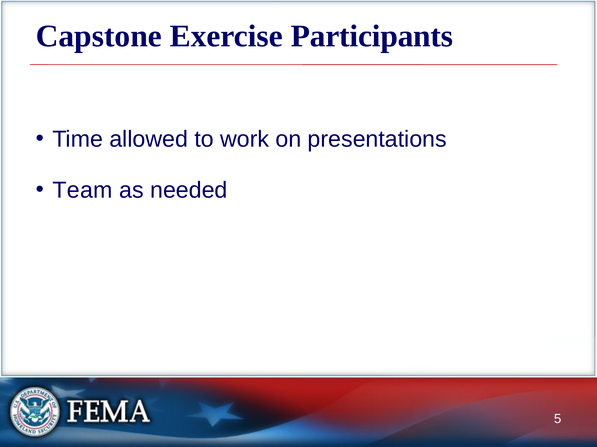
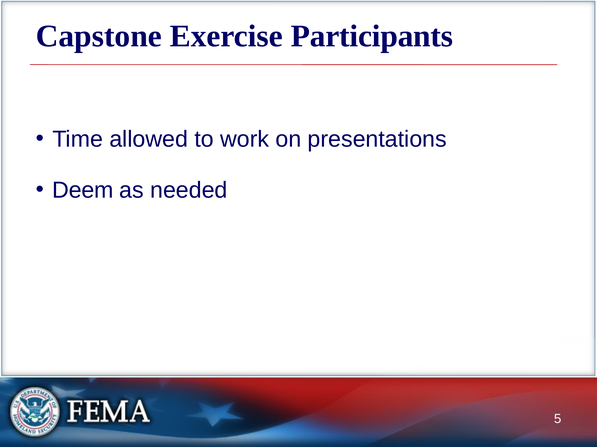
Team: Team -> Deem (83, 190)
